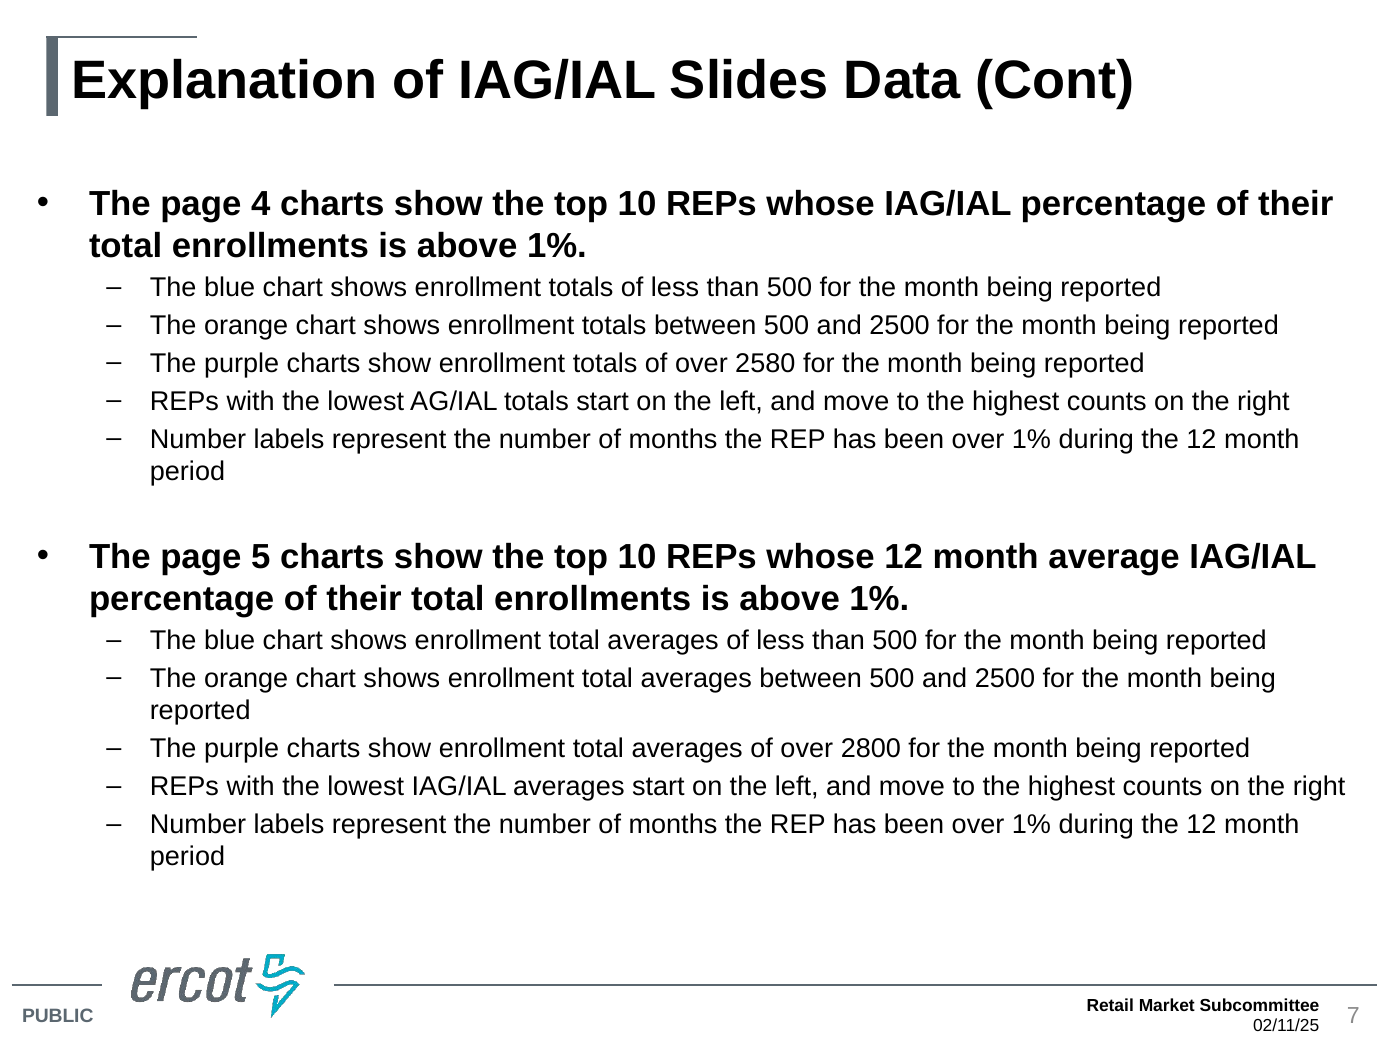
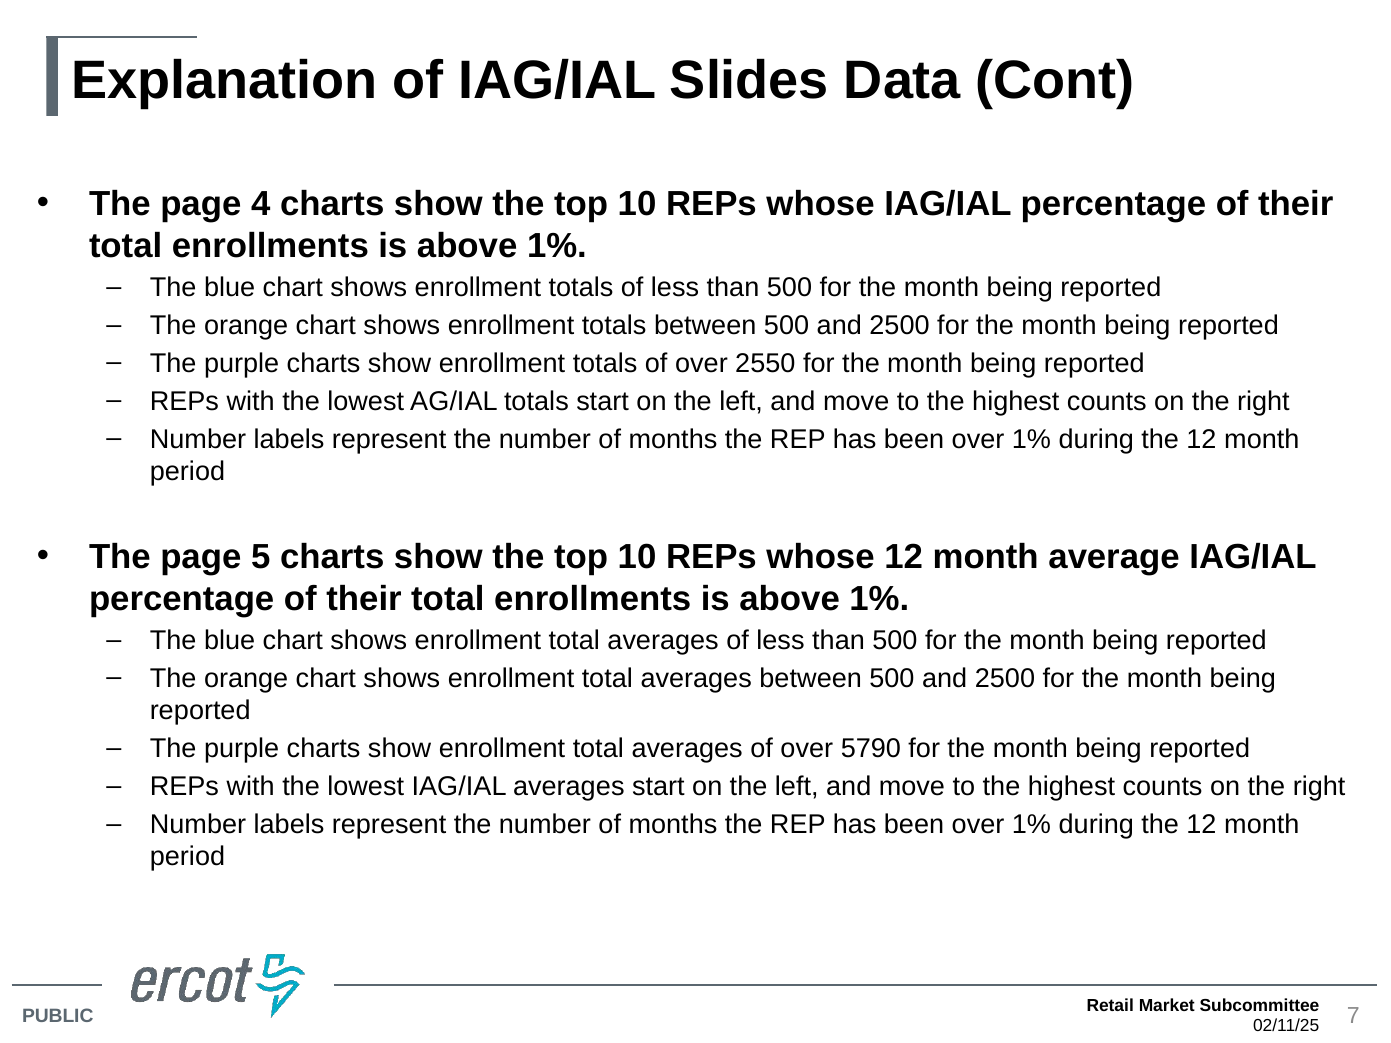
2580: 2580 -> 2550 (765, 364)
2800: 2800 -> 5790 (871, 749)
